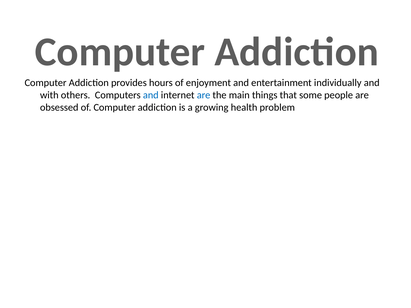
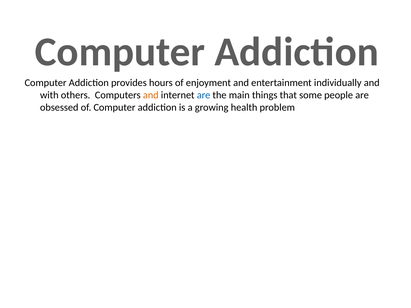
and colour: blue -> orange (151, 95)
